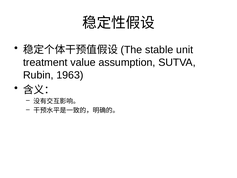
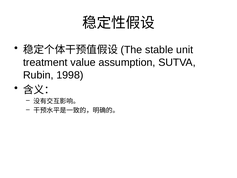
1963: 1963 -> 1998 (70, 75)
